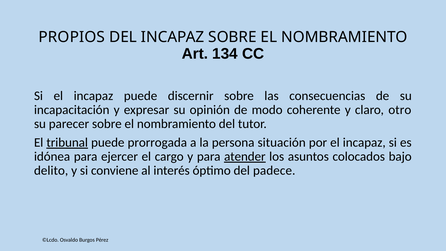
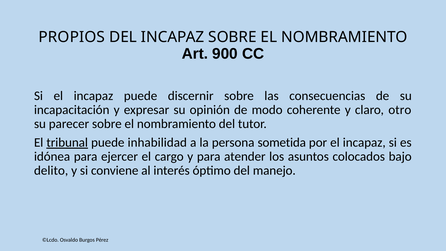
134: 134 -> 900 (225, 54)
prorrogada: prorrogada -> inhabilidad (157, 142)
situación: situación -> sometida (282, 142)
atender underline: present -> none (245, 157)
padece: padece -> manejo (274, 171)
